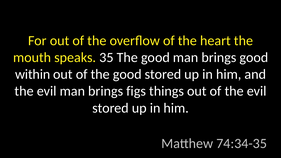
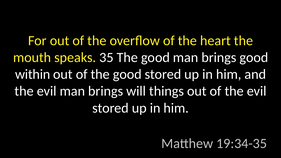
figs: figs -> will (136, 91)
74:34-35: 74:34-35 -> 19:34-35 (242, 144)
